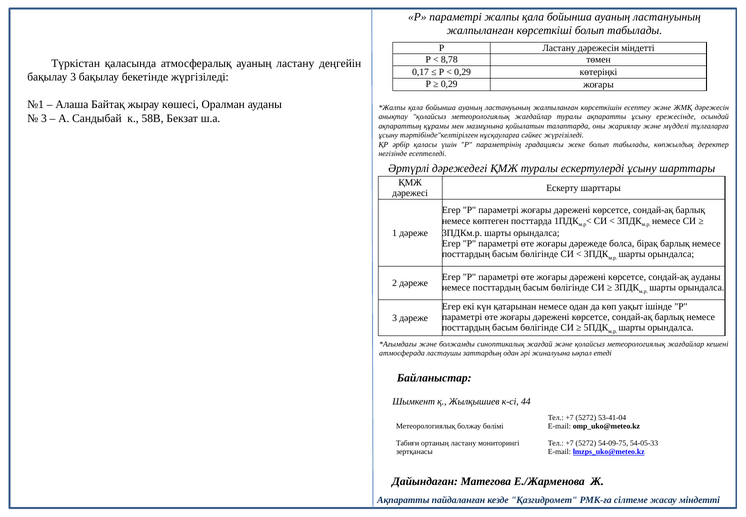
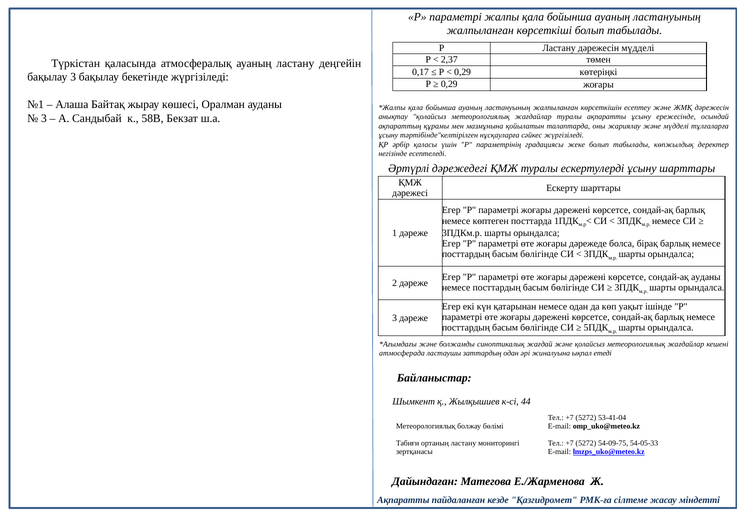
дәрежесін міндетті: міндетті -> мүдделі (638, 48)
8,78: 8,78 -> 2,37 (449, 60)
